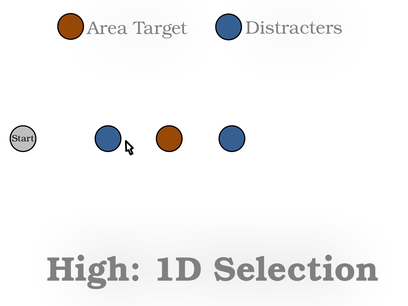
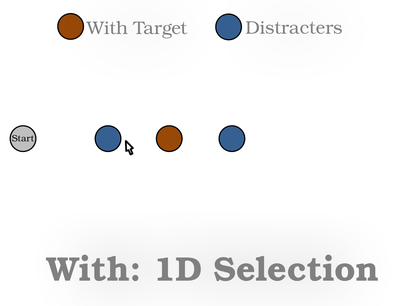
Area: Area -> With (108, 28)
High: High -> With (94, 270)
